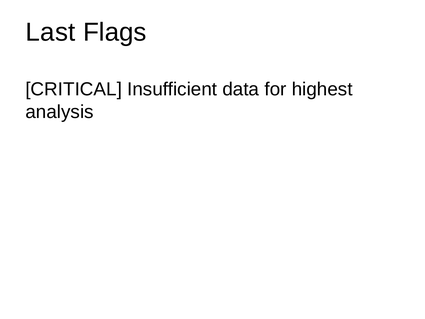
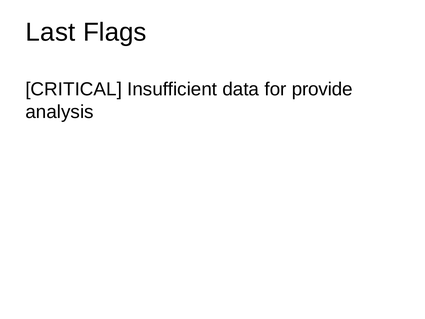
highest: highest -> provide (322, 89)
